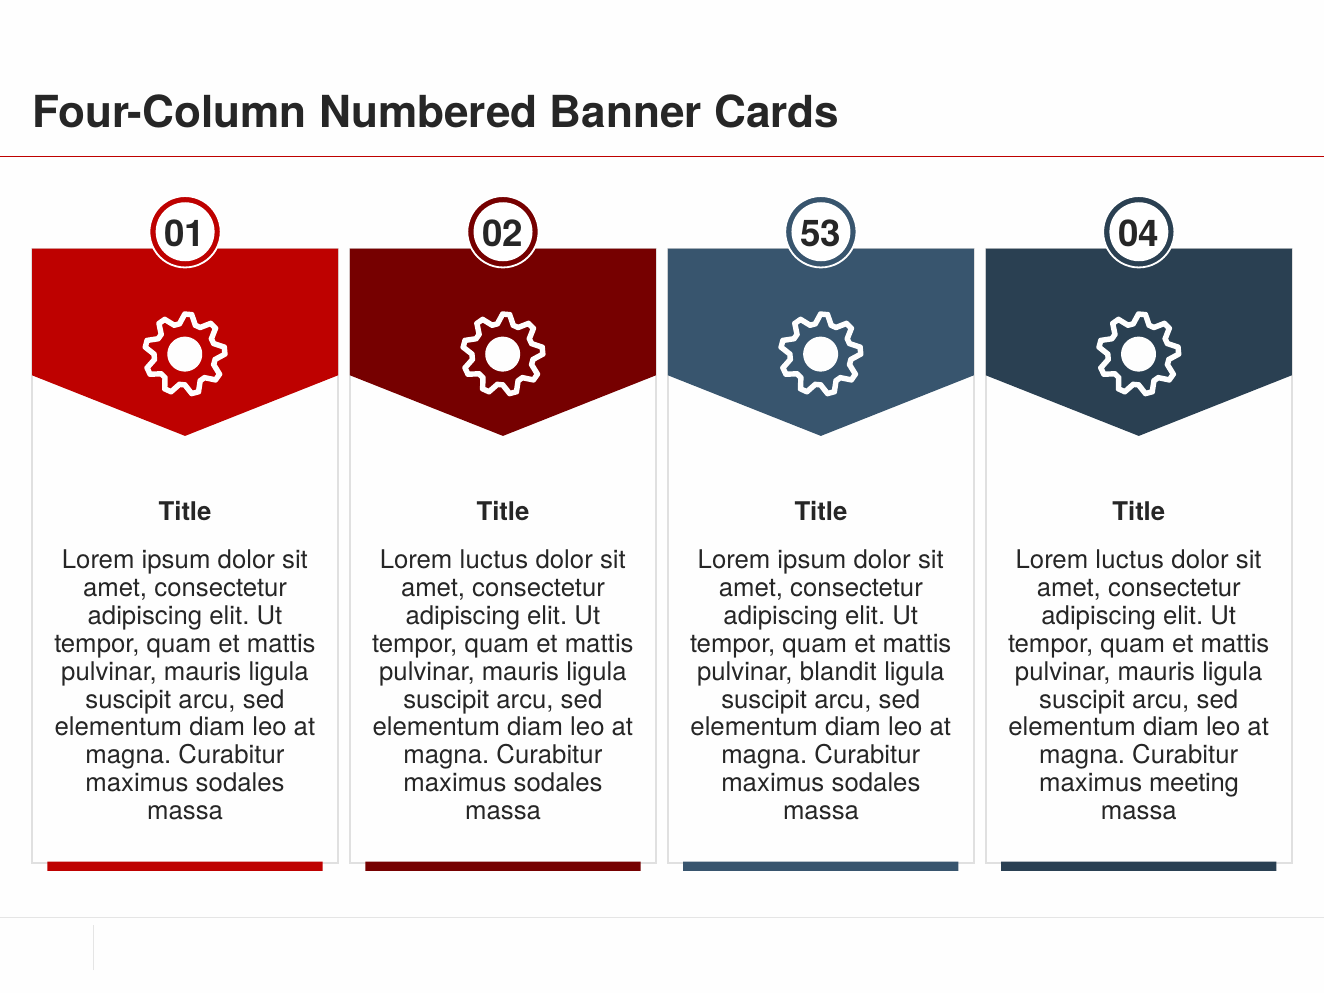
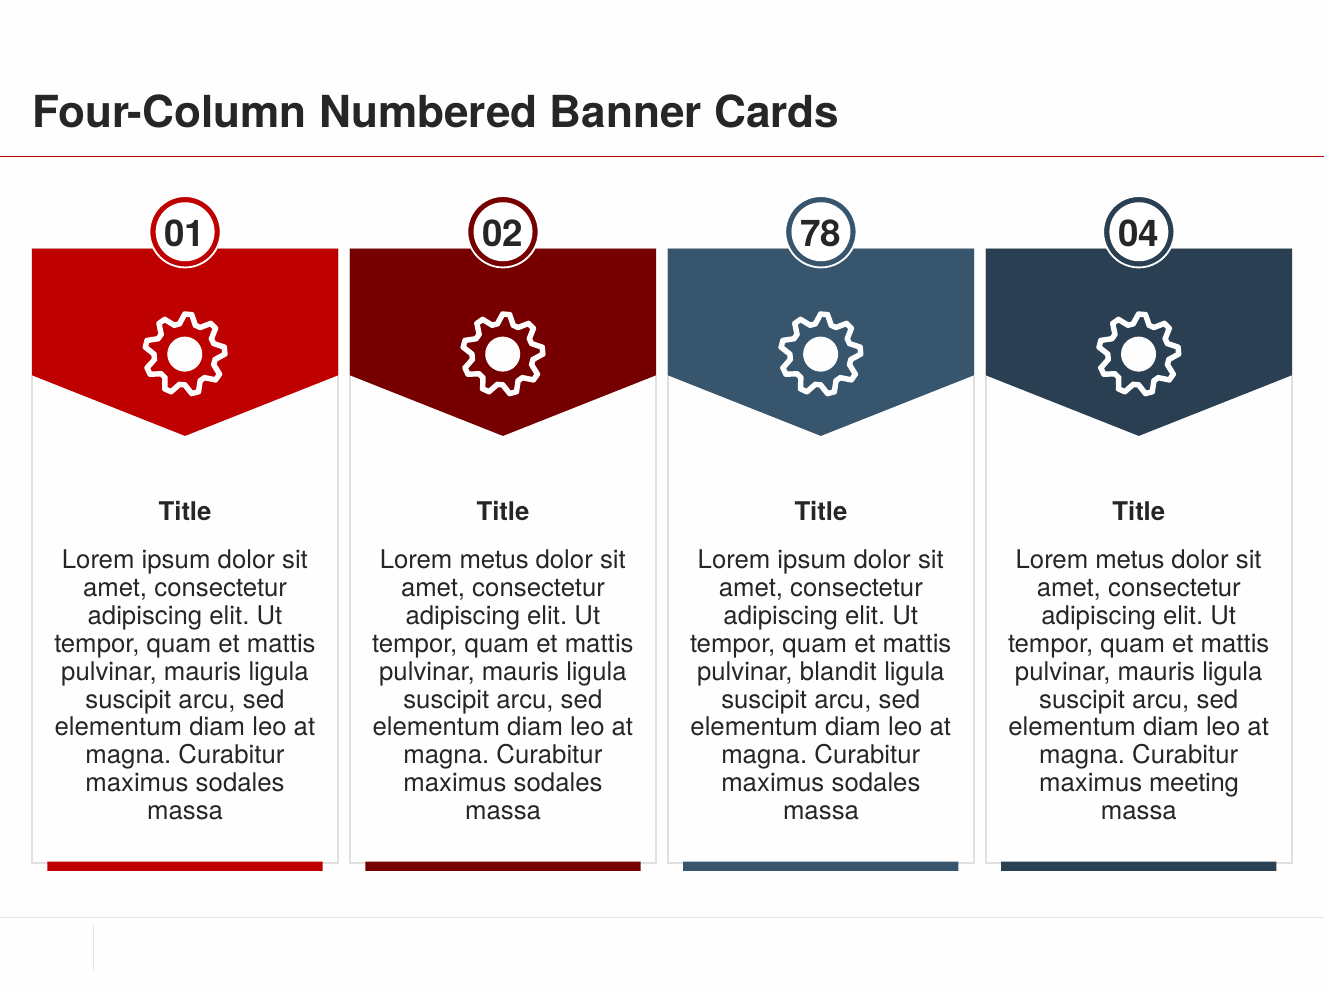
53: 53 -> 78 (821, 234)
luctus: luctus -> metus (494, 560)
luctus: luctus -> metus (1130, 560)
